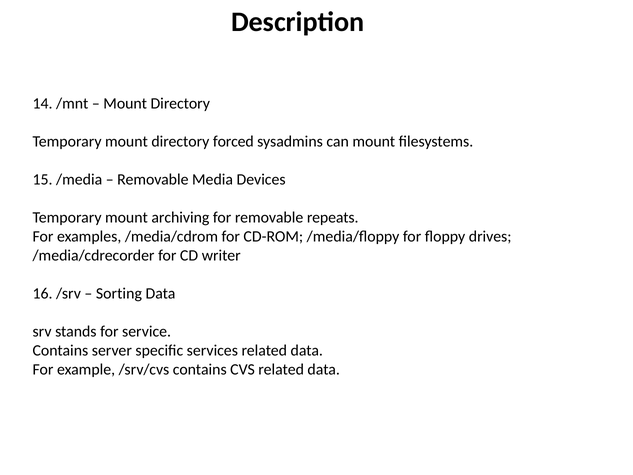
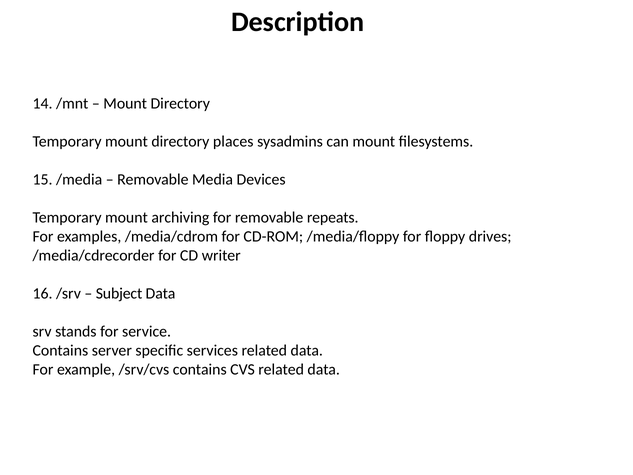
forced: forced -> places (233, 141)
Sorting: Sorting -> Subject (119, 293)
